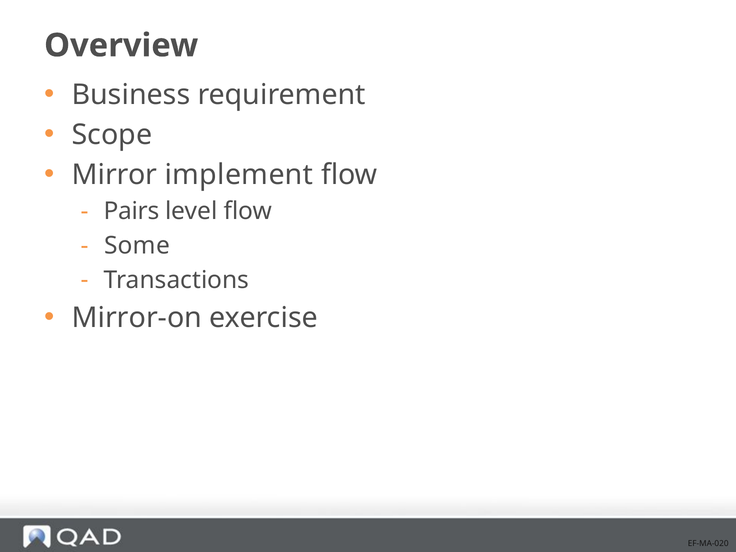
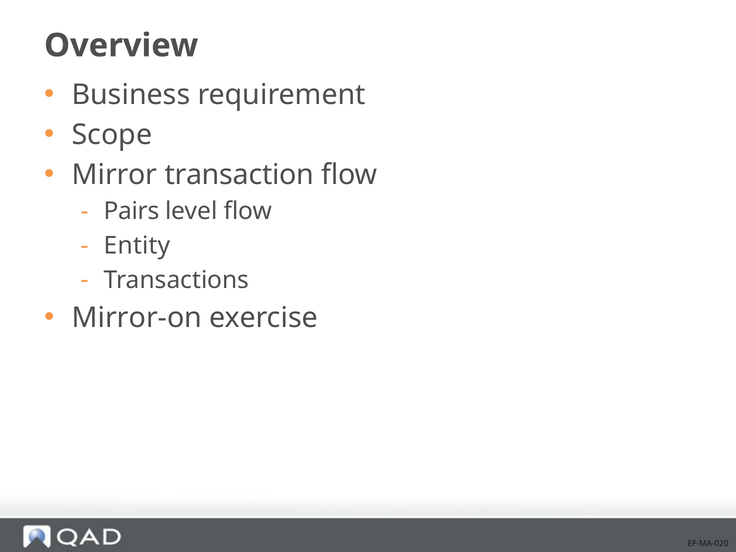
implement: implement -> transaction (239, 175)
Some: Some -> Entity (137, 246)
